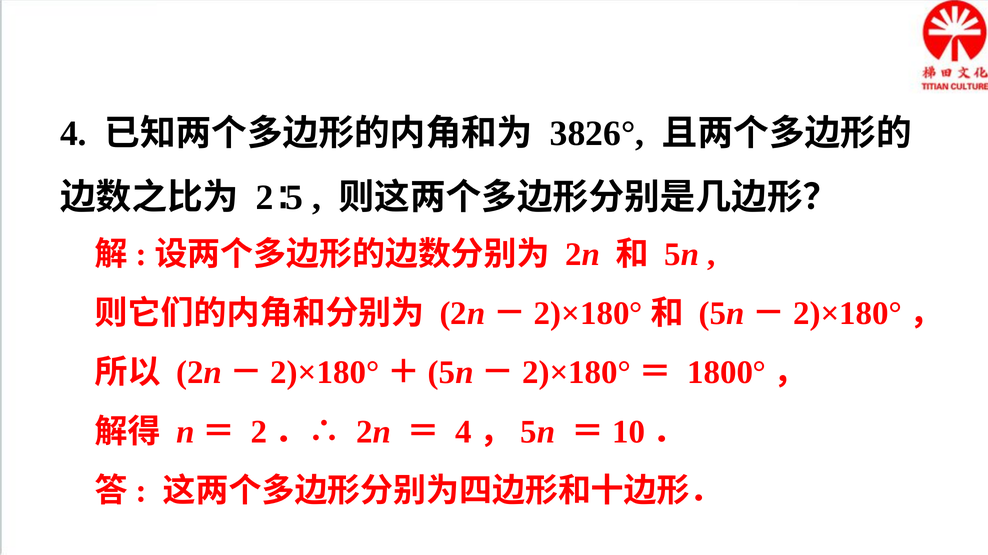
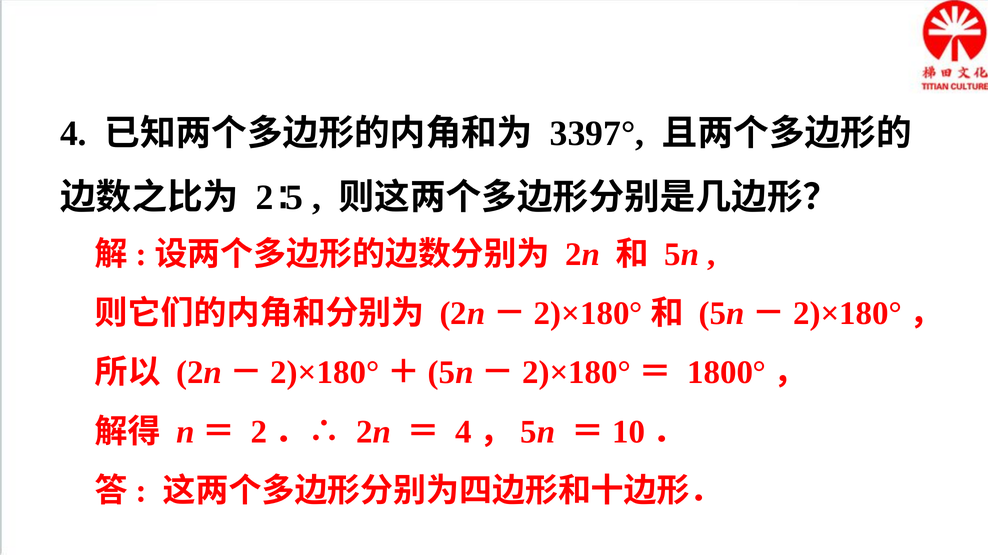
3826°: 3826° -> 3397° (597, 133)
